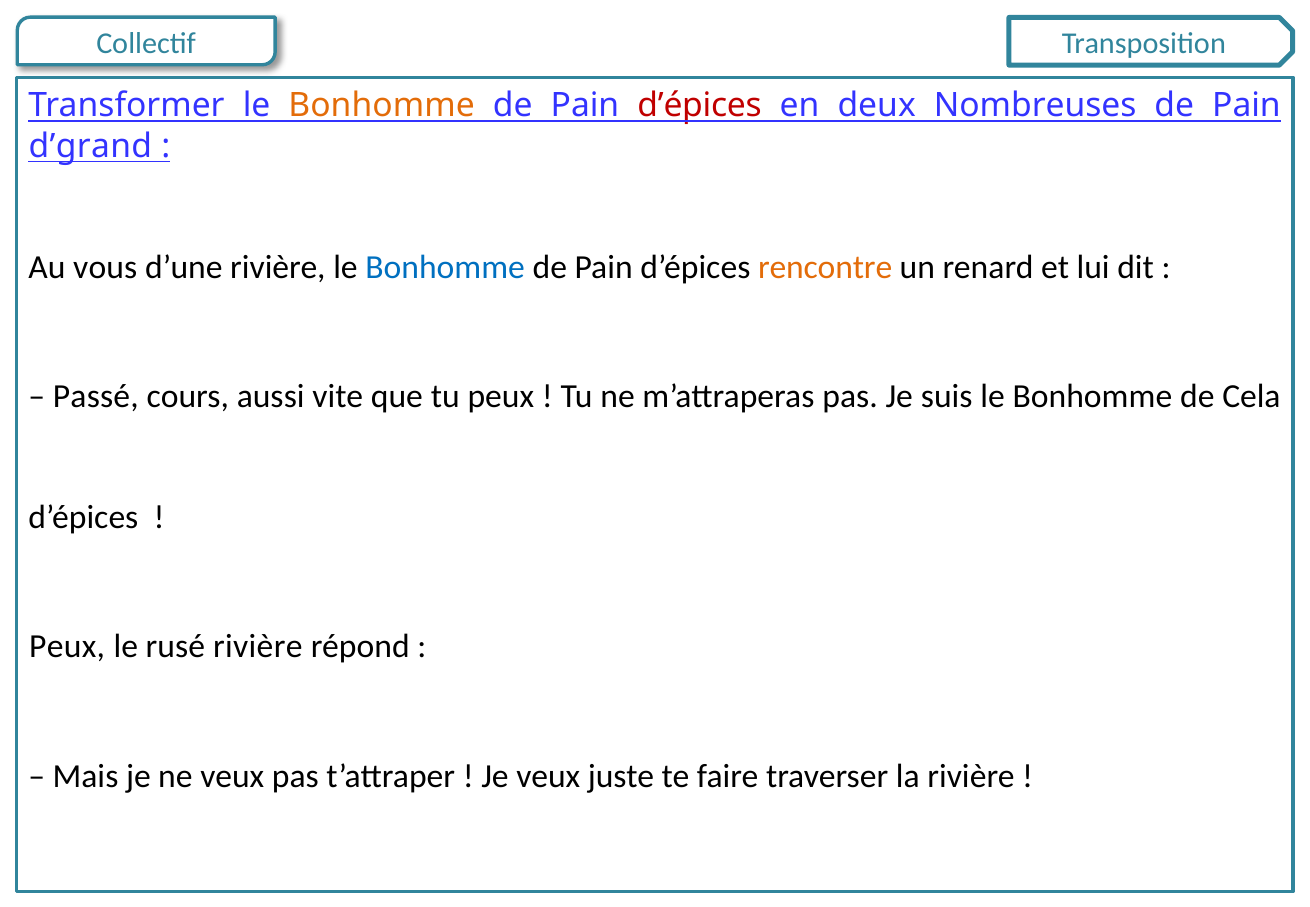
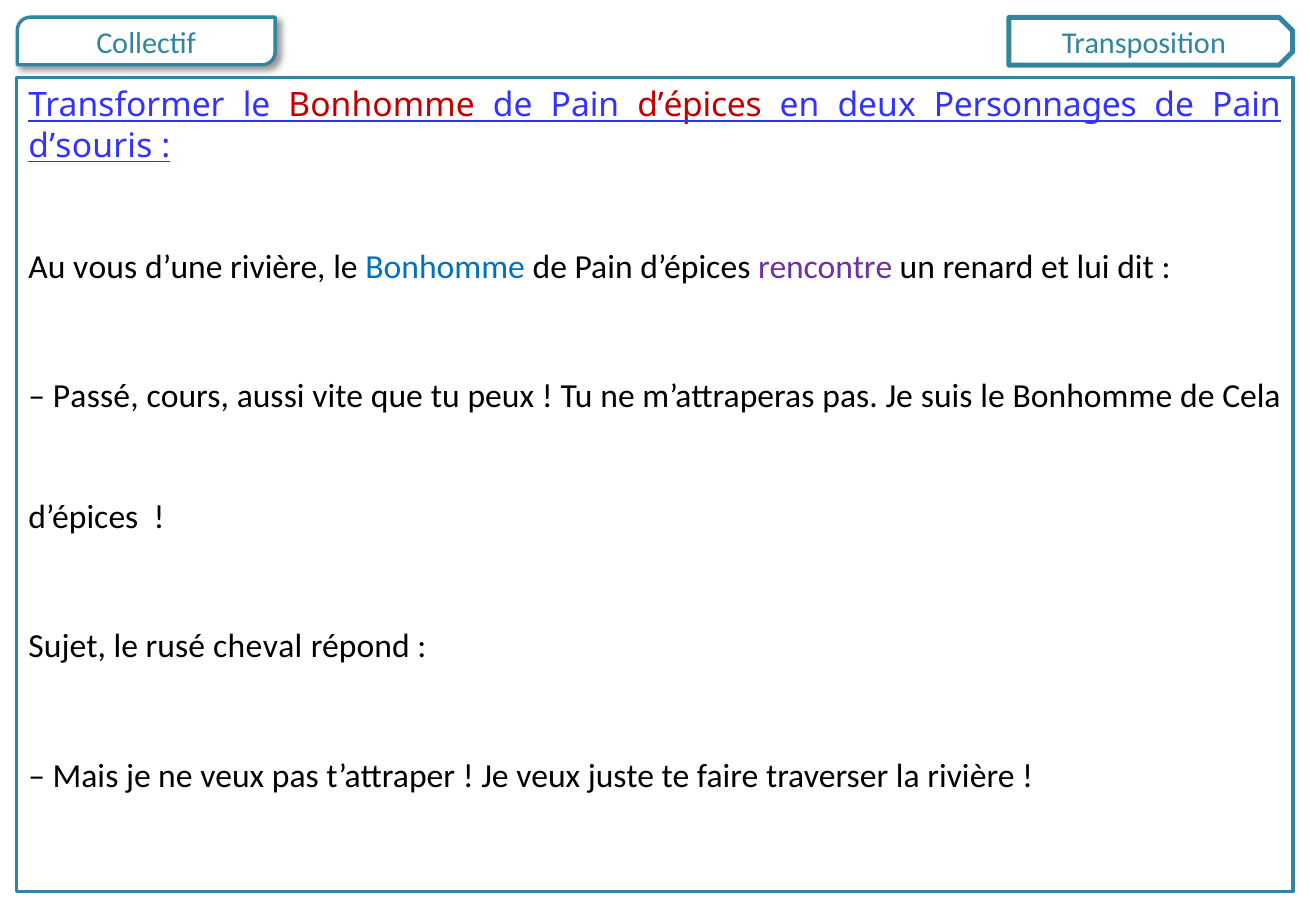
Bonhomme colour: orange -> red (382, 106)
Nombreuses: Nombreuses -> Personnages (1035, 106)
d’grand: d’grand -> d’souris (90, 146)
rencontre colour: orange -> purple (825, 267)
Peux: Peux -> Sujet (67, 647)
rusé rivière: rivière -> cheval (258, 647)
